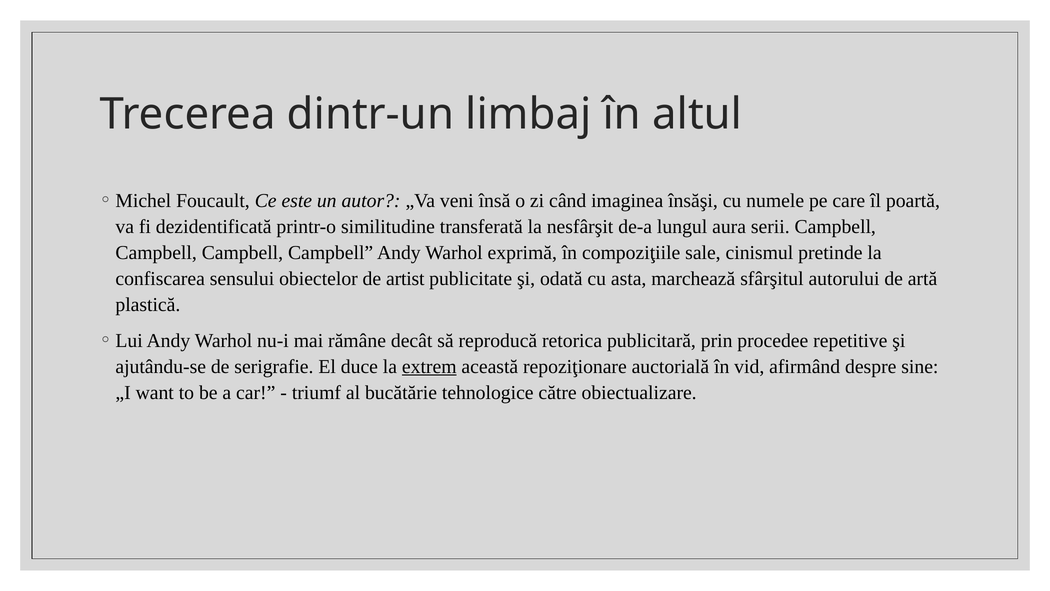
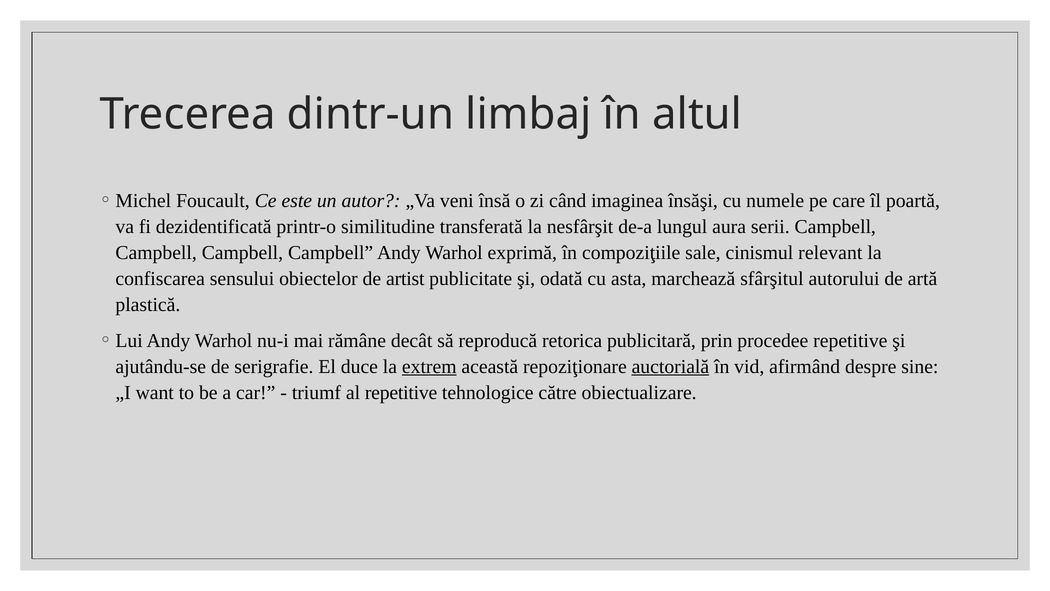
pretinde: pretinde -> relevant (830, 253)
auctorială underline: none -> present (670, 366)
al bucătărie: bucătărie -> repetitive (401, 392)
